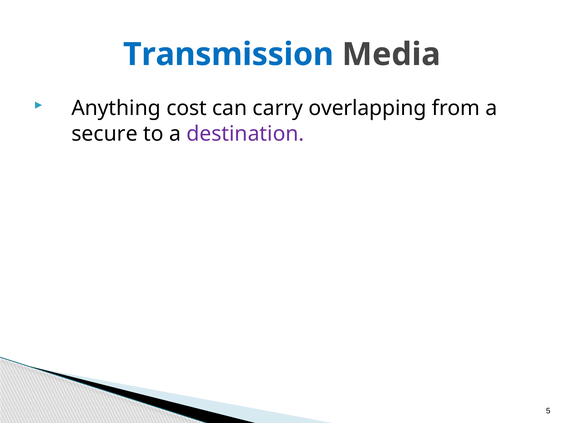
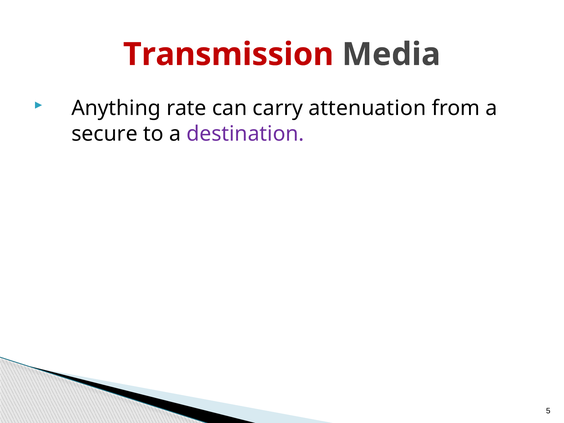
Transmission colour: blue -> red (228, 54)
cost: cost -> rate (186, 108)
overlapping: overlapping -> attenuation (367, 108)
